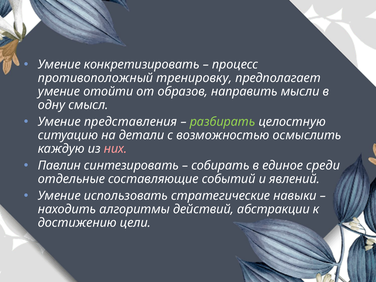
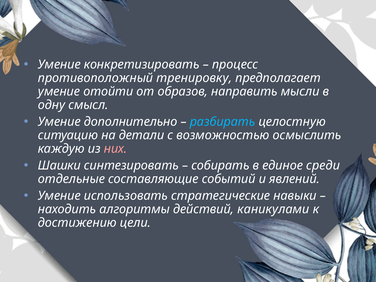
представления: представления -> дополнительно (131, 122)
разбирать colour: light green -> light blue (223, 122)
Павлин: Павлин -> Шашки (59, 165)
абстракции: абстракции -> каникулами (273, 209)
